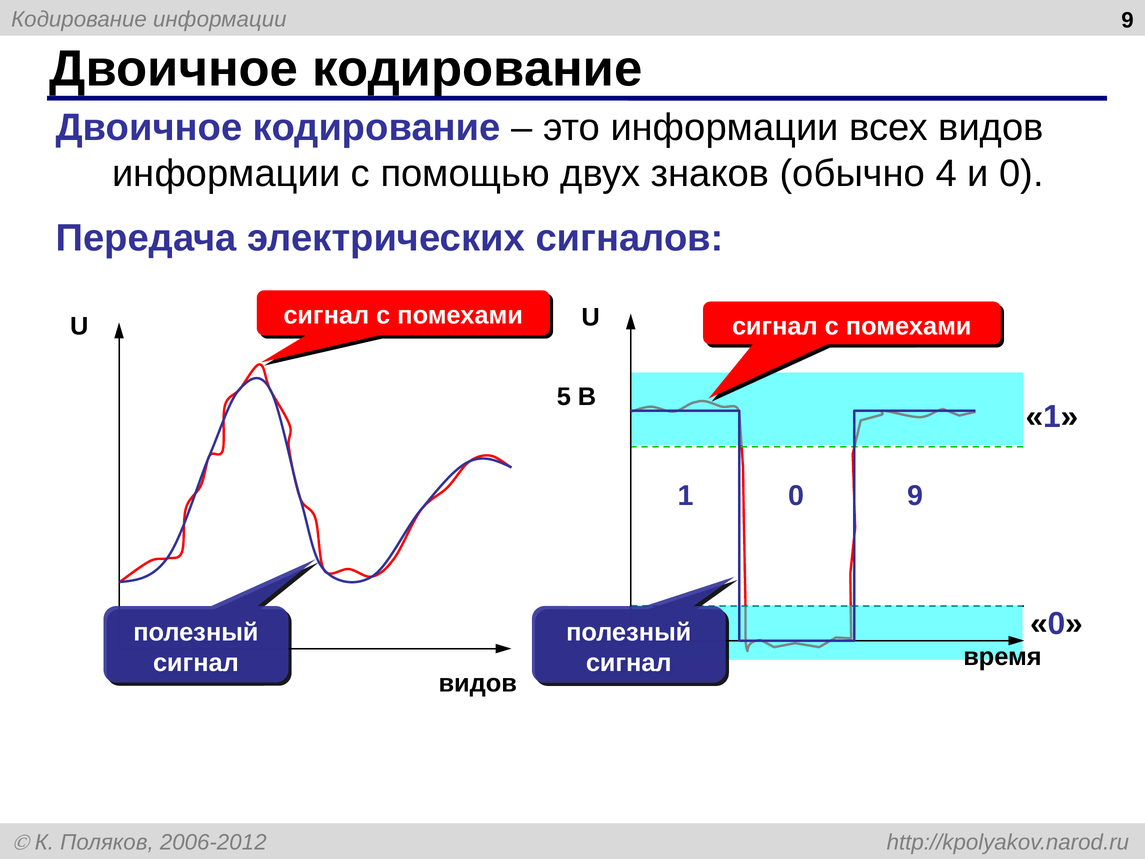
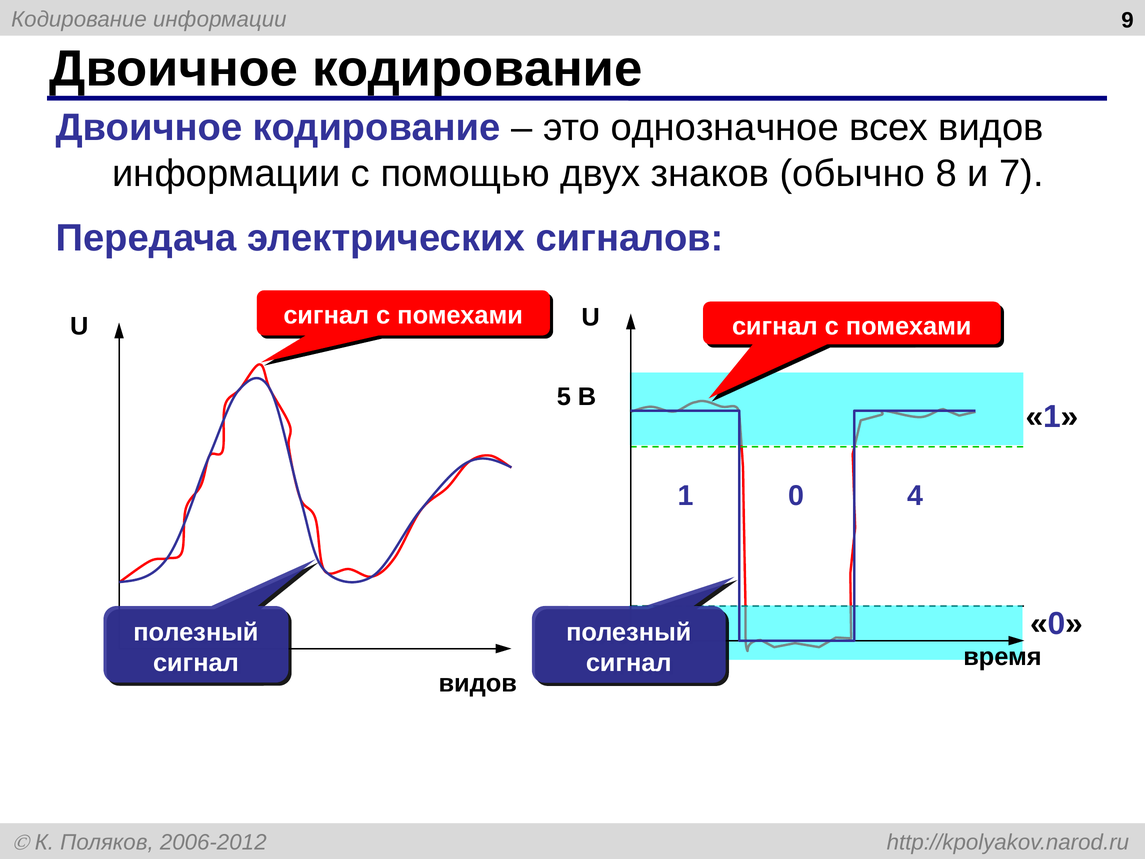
это информации: информации -> однозначное (725, 128)
4: 4 -> 8 (946, 173)
и 0: 0 -> 7 (1022, 173)
0 9: 9 -> 4 (915, 496)
